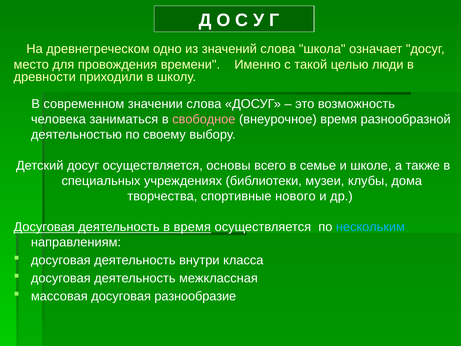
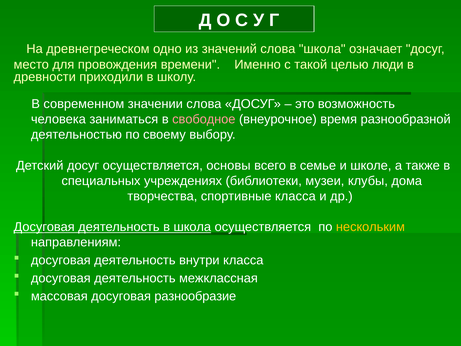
спортивные нового: нового -> класса (295, 196)
в время: время -> школа (192, 227)
нескольким colour: light blue -> yellow (370, 227)
